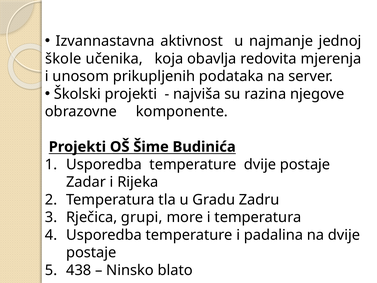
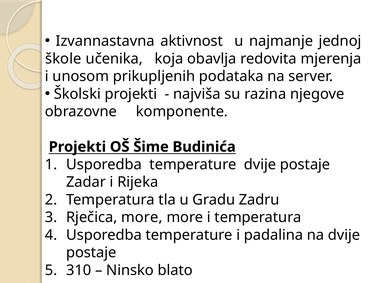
Rječica grupi: grupi -> more (142, 217)
438: 438 -> 310 (79, 270)
